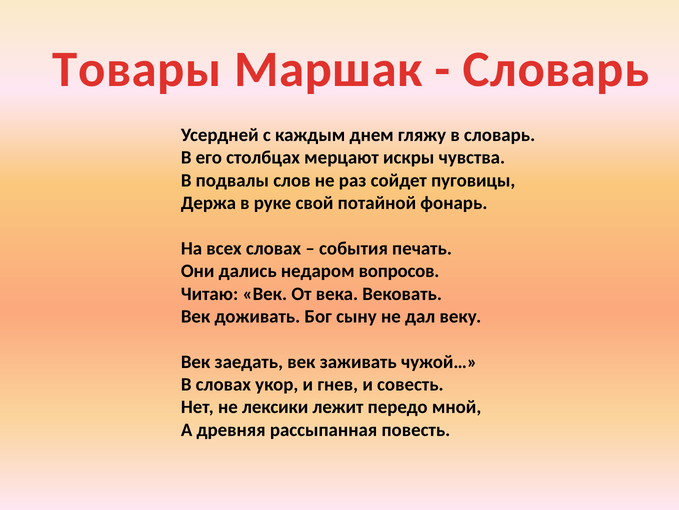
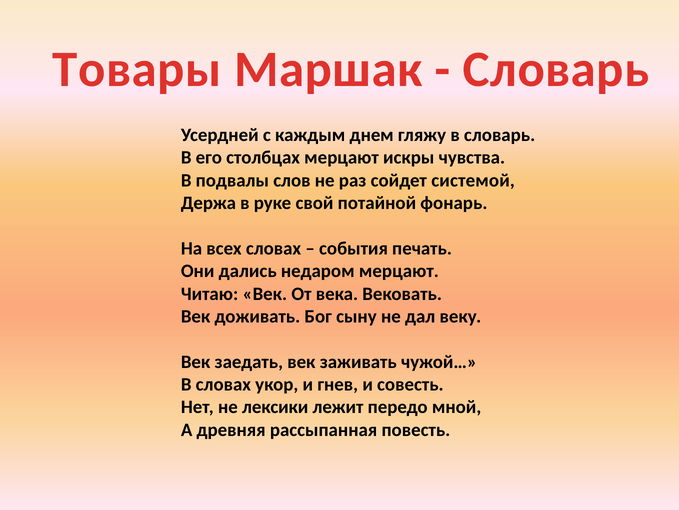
пуговицы: пуговицы -> системой (473, 180)
недаром вопросов: вопросов -> мерцают (399, 271)
